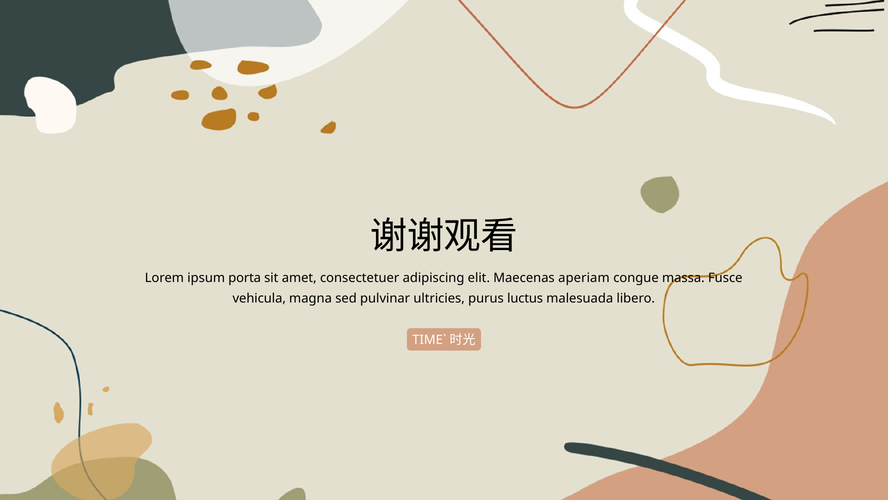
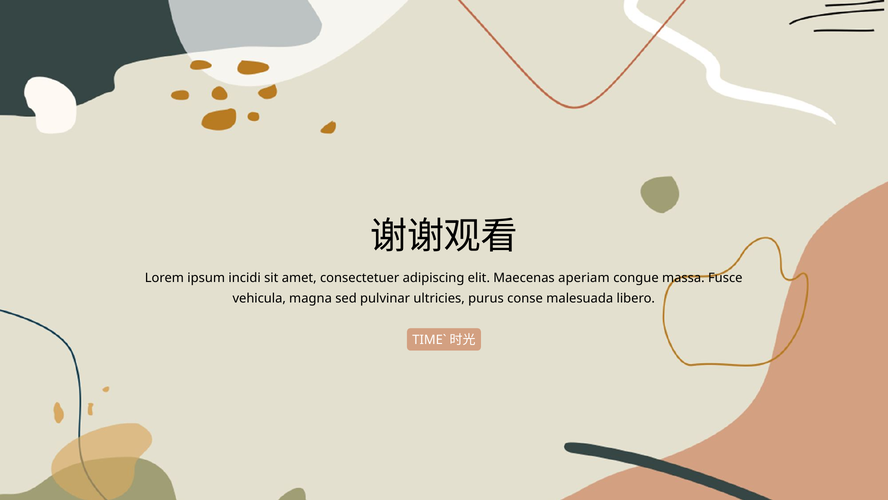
porta: porta -> incidi (245, 278)
luctus: luctus -> conse (525, 298)
